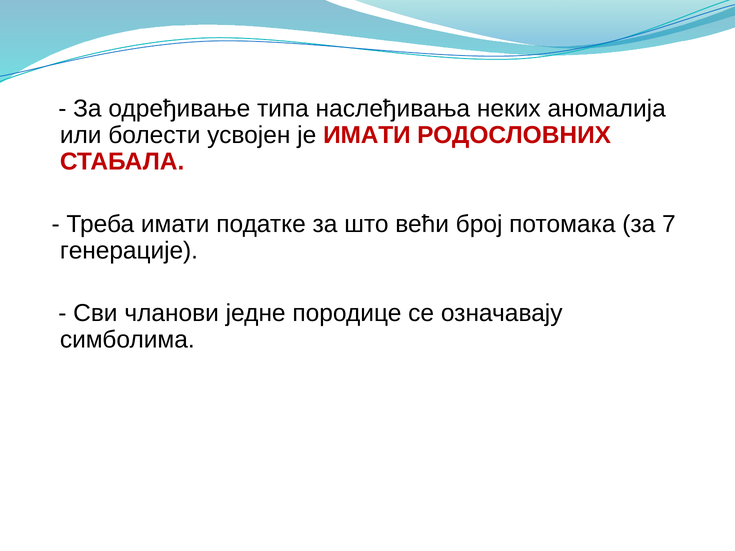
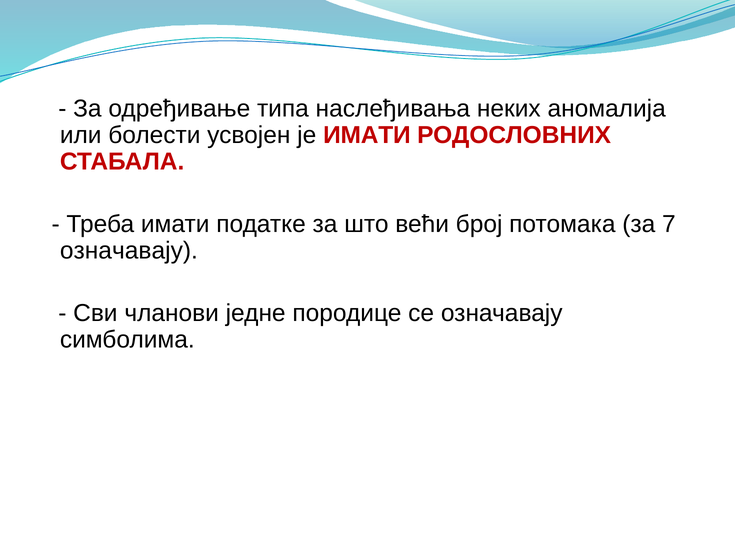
генерације: генерације -> означавају (129, 251)
